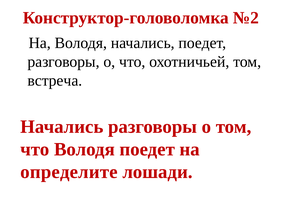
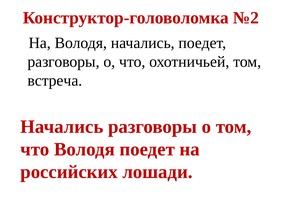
определите: определите -> российских (69, 171)
